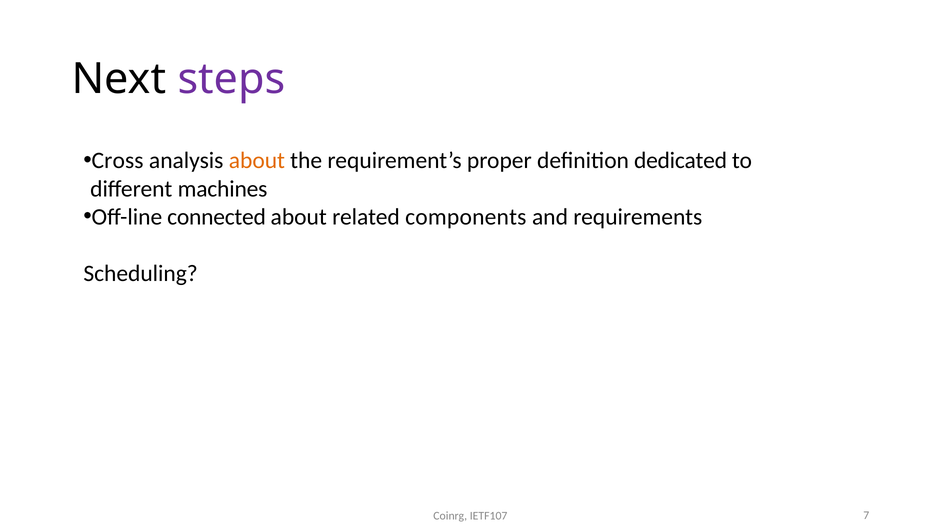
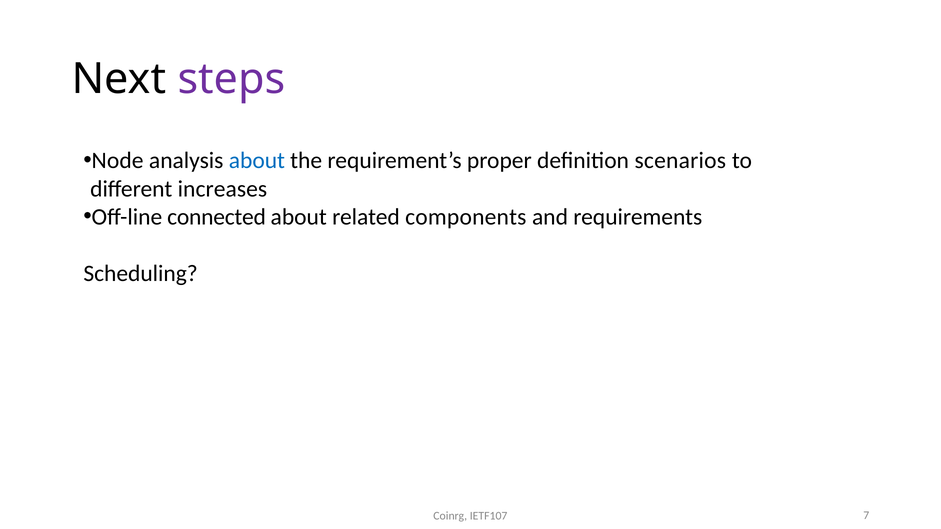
Cross: Cross -> Node (118, 161)
about colour: orange -> blue (257, 161)
dedicated: dedicated -> scenarios (680, 161)
machines: machines -> increases (222, 189)
